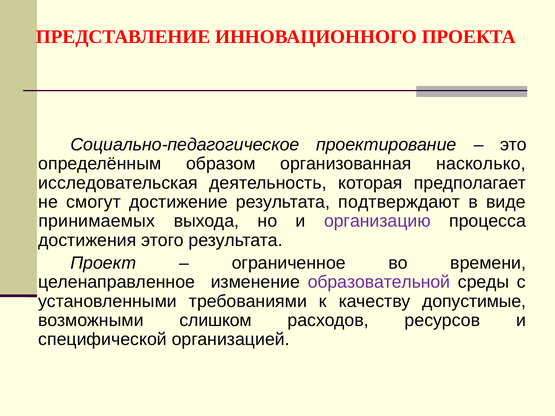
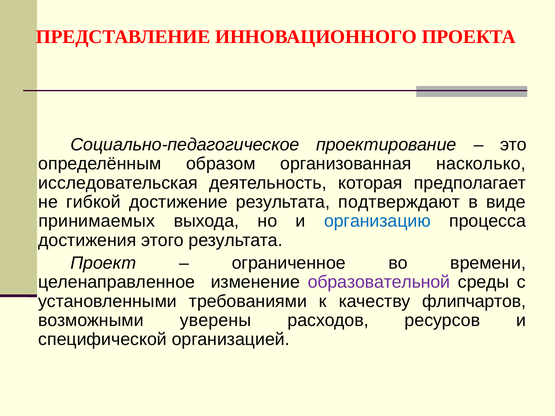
смогут: смогут -> гибкой (94, 202)
организацию colour: purple -> blue (377, 221)
допустимые: допустимые -> флипчартов (474, 301)
слишком: слишком -> уверены (215, 320)
